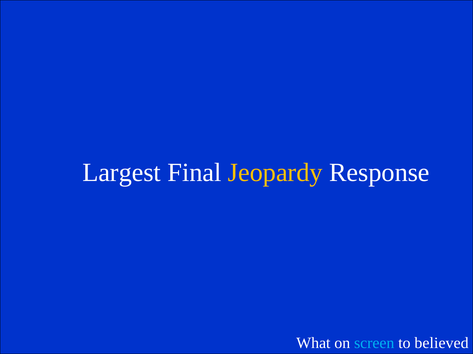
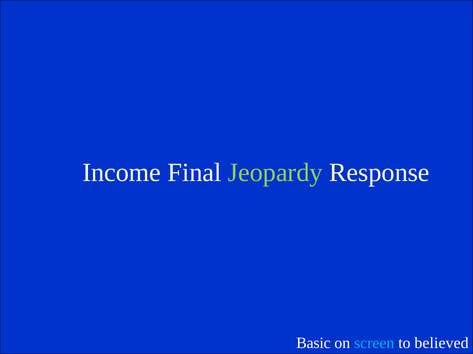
Largest: Largest -> Income (122, 173)
Jeopardy colour: yellow -> light green (275, 173)
What: What -> Basic (313, 344)
